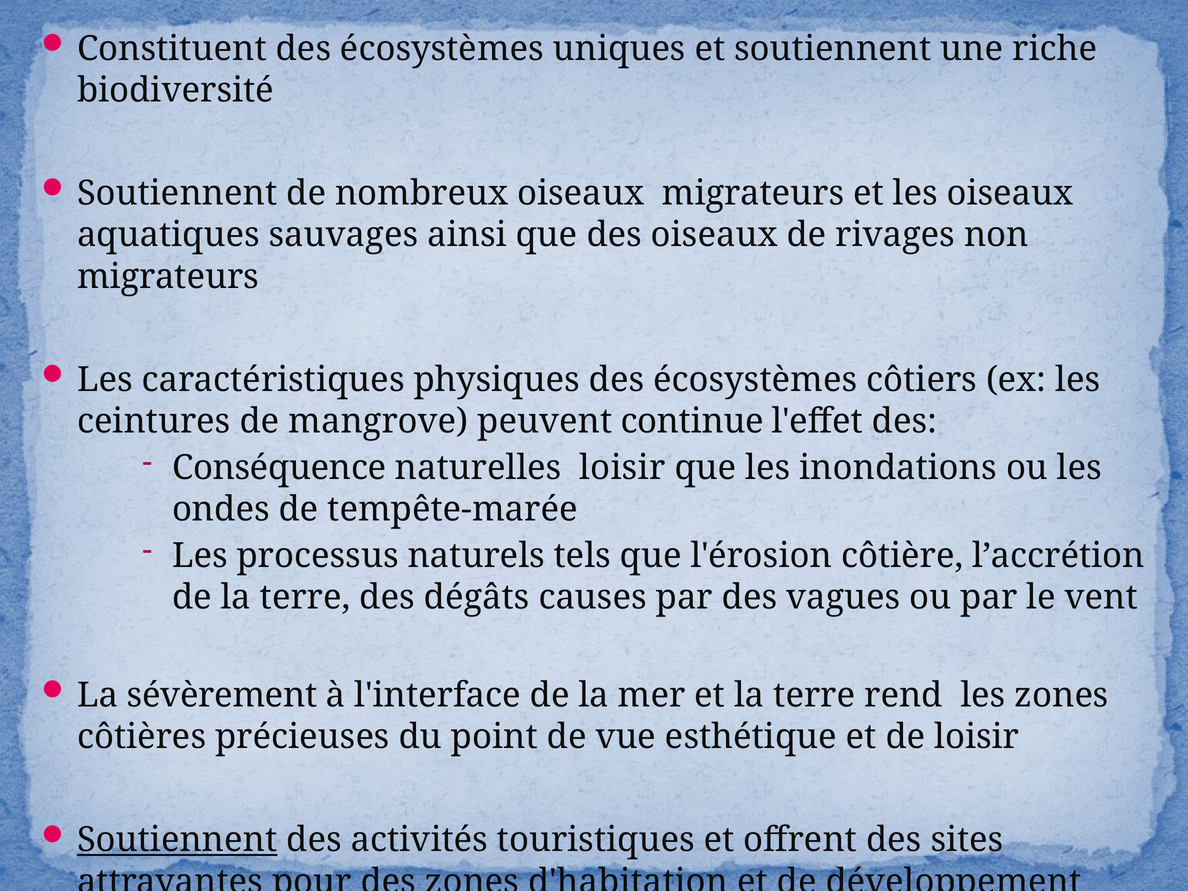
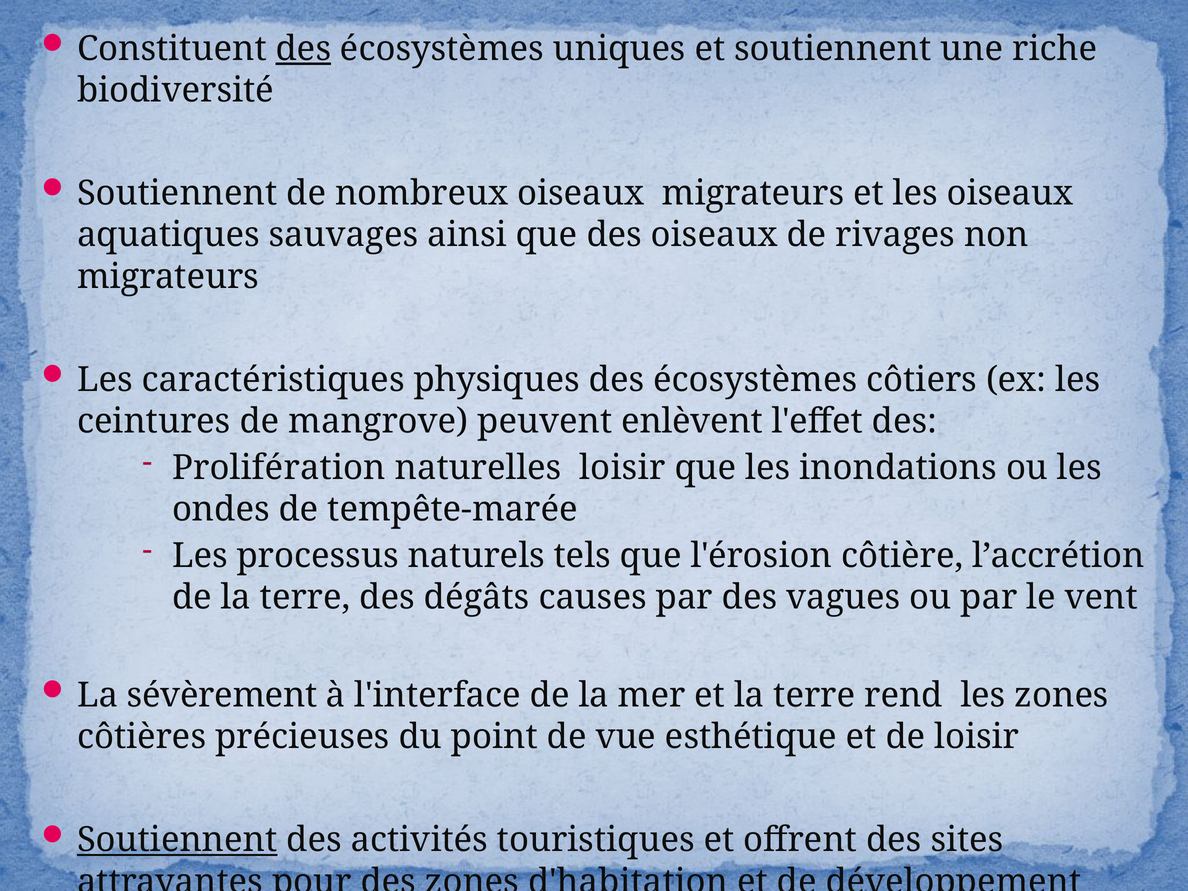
des underline: none -> present (303, 49)
continue: continue -> enlèvent (692, 421)
Conséquence: Conséquence -> Prolifération (279, 468)
